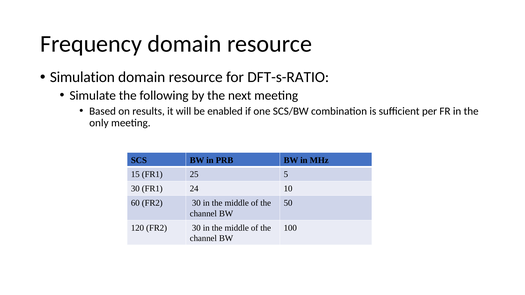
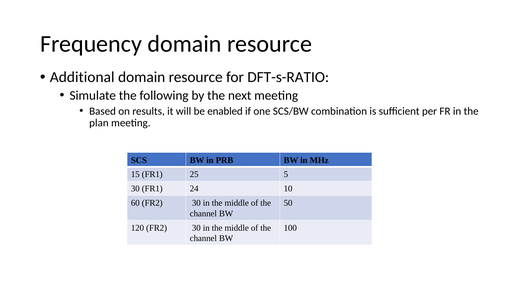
Simulation: Simulation -> Additional (82, 77)
only: only -> plan (99, 123)
